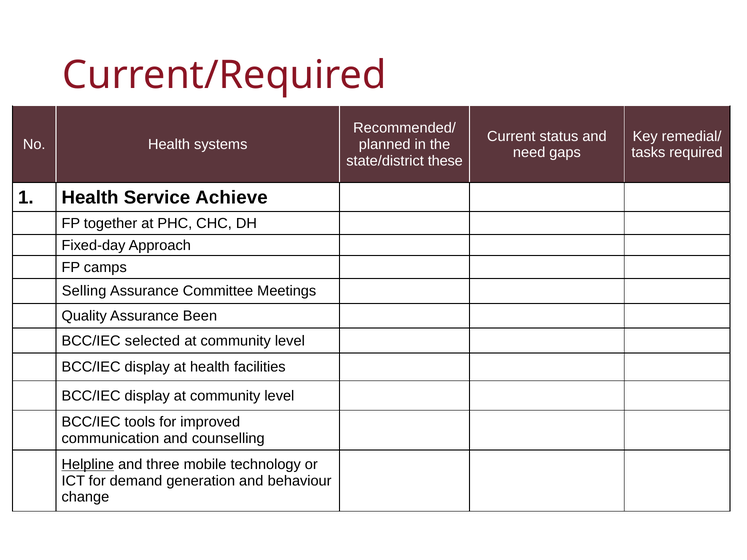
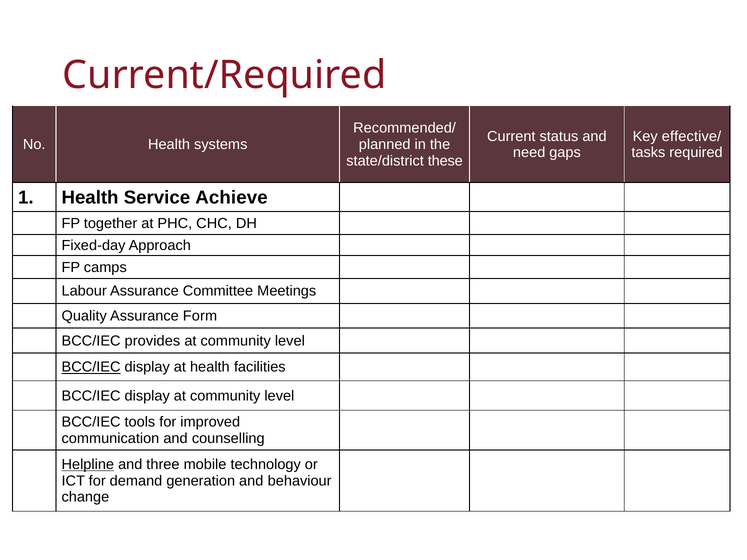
remedial/: remedial/ -> effective/ (692, 136)
Selling: Selling -> Labour (84, 291)
Been: Been -> Form (200, 316)
selected: selected -> provides (152, 341)
BCC/IEC underline: none -> present (91, 367)
